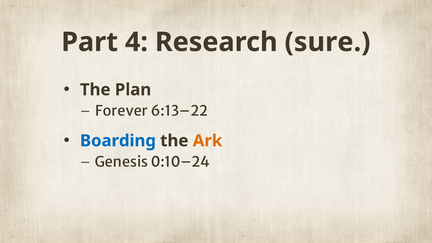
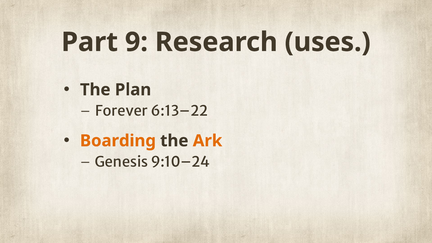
4: 4 -> 9 (136, 42)
sure: sure -> uses (328, 42)
Boarding colour: blue -> orange (118, 141)
0:10–24: 0:10–24 -> 9:10–24 (180, 162)
